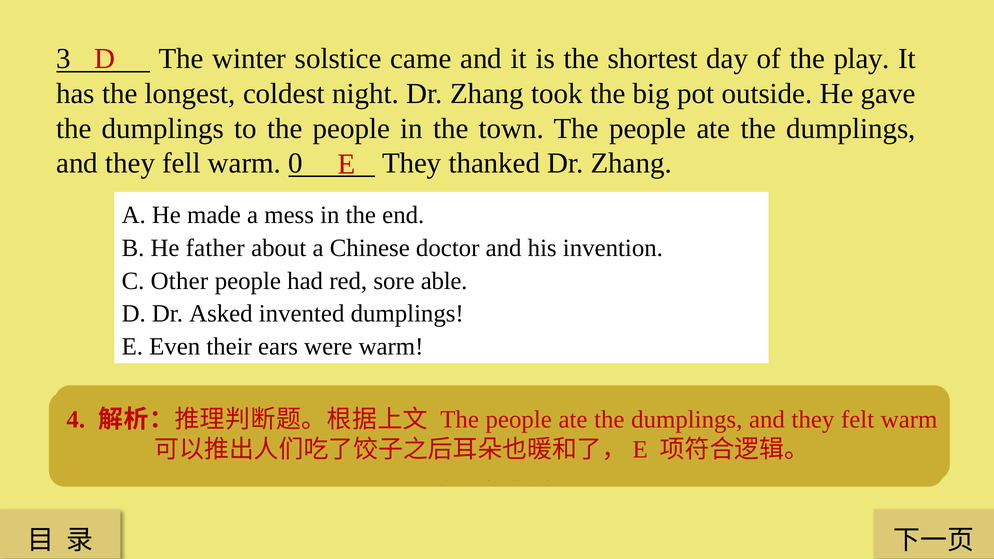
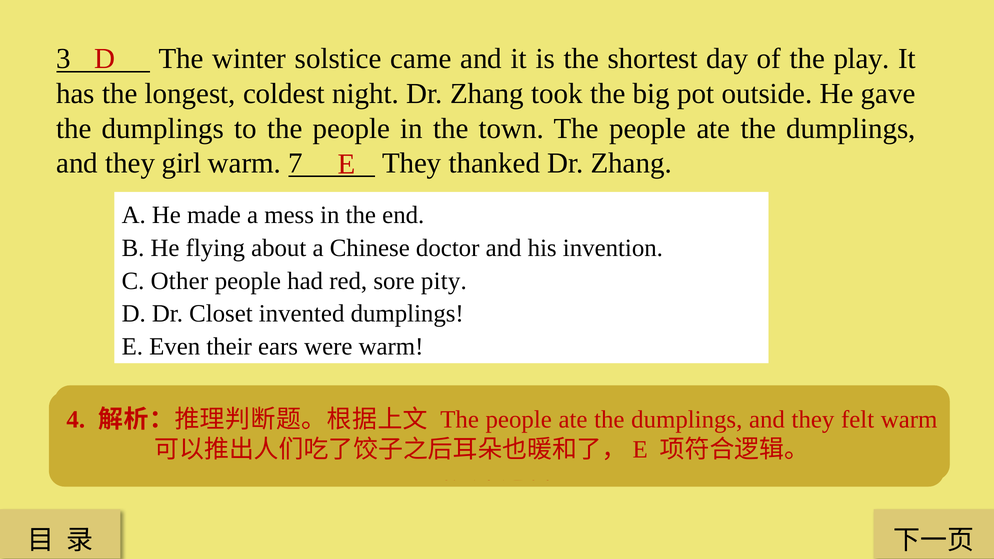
fell: fell -> girl (182, 163)
0: 0 -> 7 (296, 163)
father: father -> flying (215, 248)
able: able -> pity (444, 281)
Asked: Asked -> Closet (221, 314)
